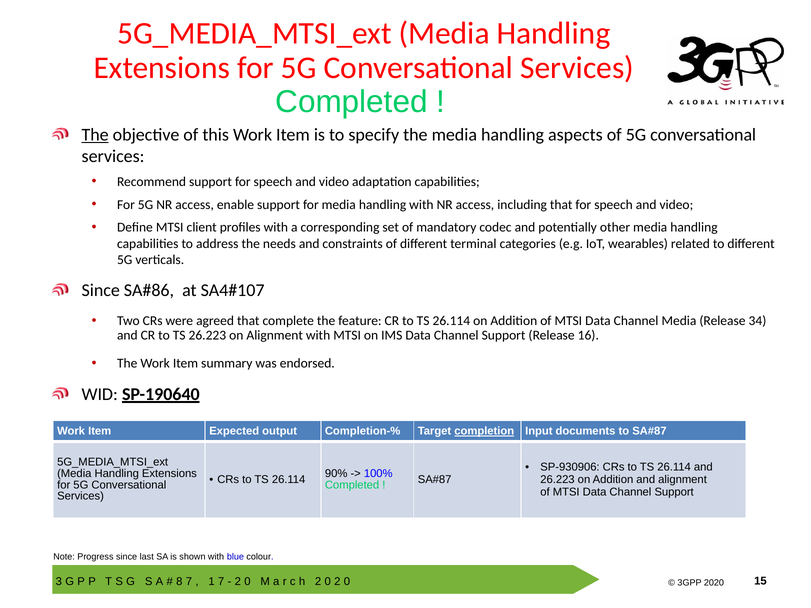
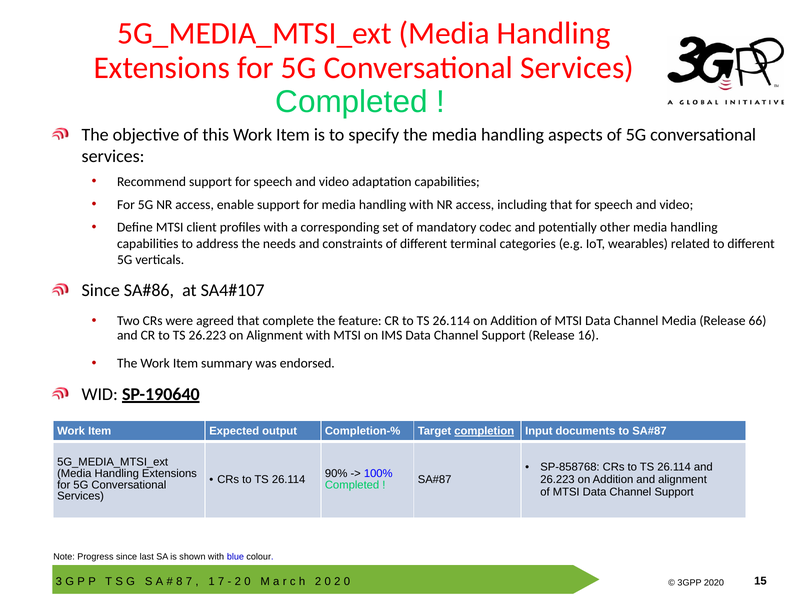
The underline: present -> none (95, 135)
34: 34 -> 66 (757, 321)
SP-930906: SP-930906 -> SP-858768 (570, 467)
